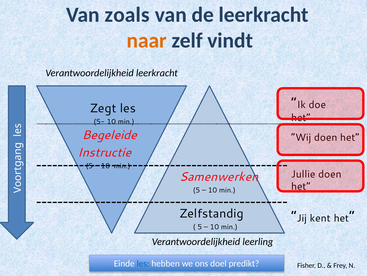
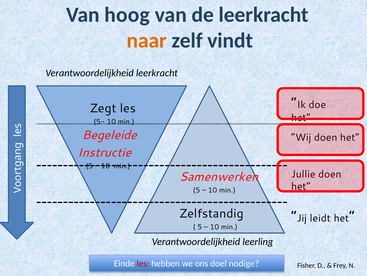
zoals: zoals -> hoog (127, 15)
kent: kent -> leidt (320, 218)
les colour: blue -> red (143, 263)
predikt: predikt -> nodige (244, 263)
